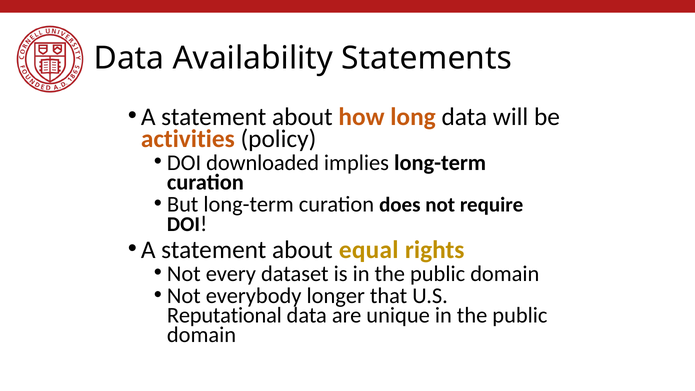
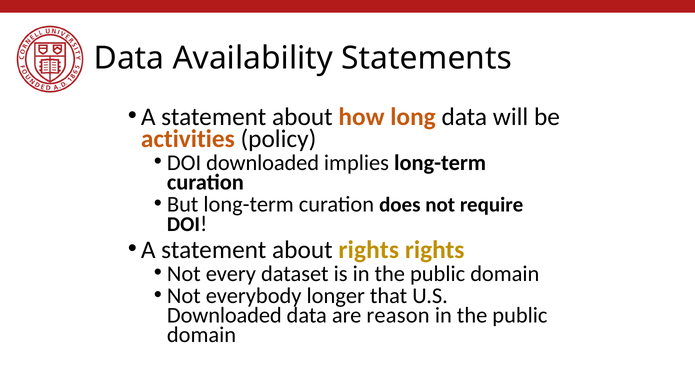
about equal: equal -> rights (369, 250)
Reputational: Reputational -> Downloaded (224, 315)
unique: unique -> reason (398, 315)
